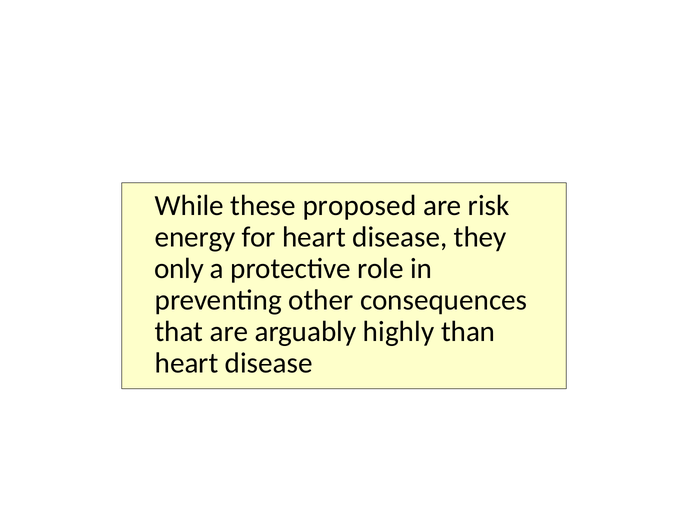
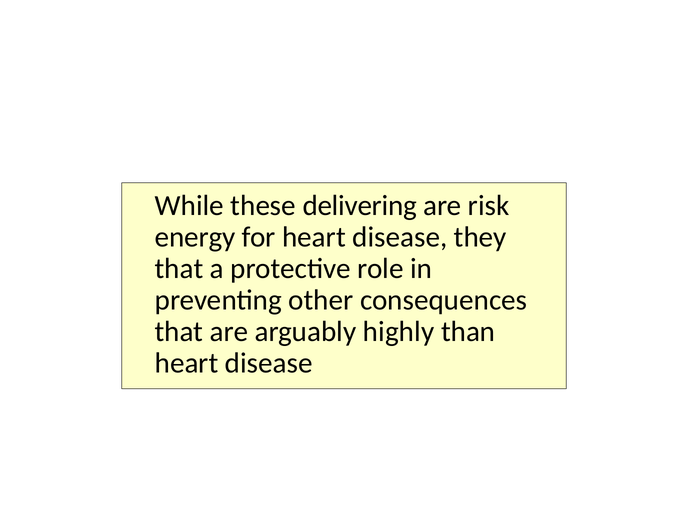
proposed: proposed -> delivering (360, 206)
only: only -> that (179, 269)
